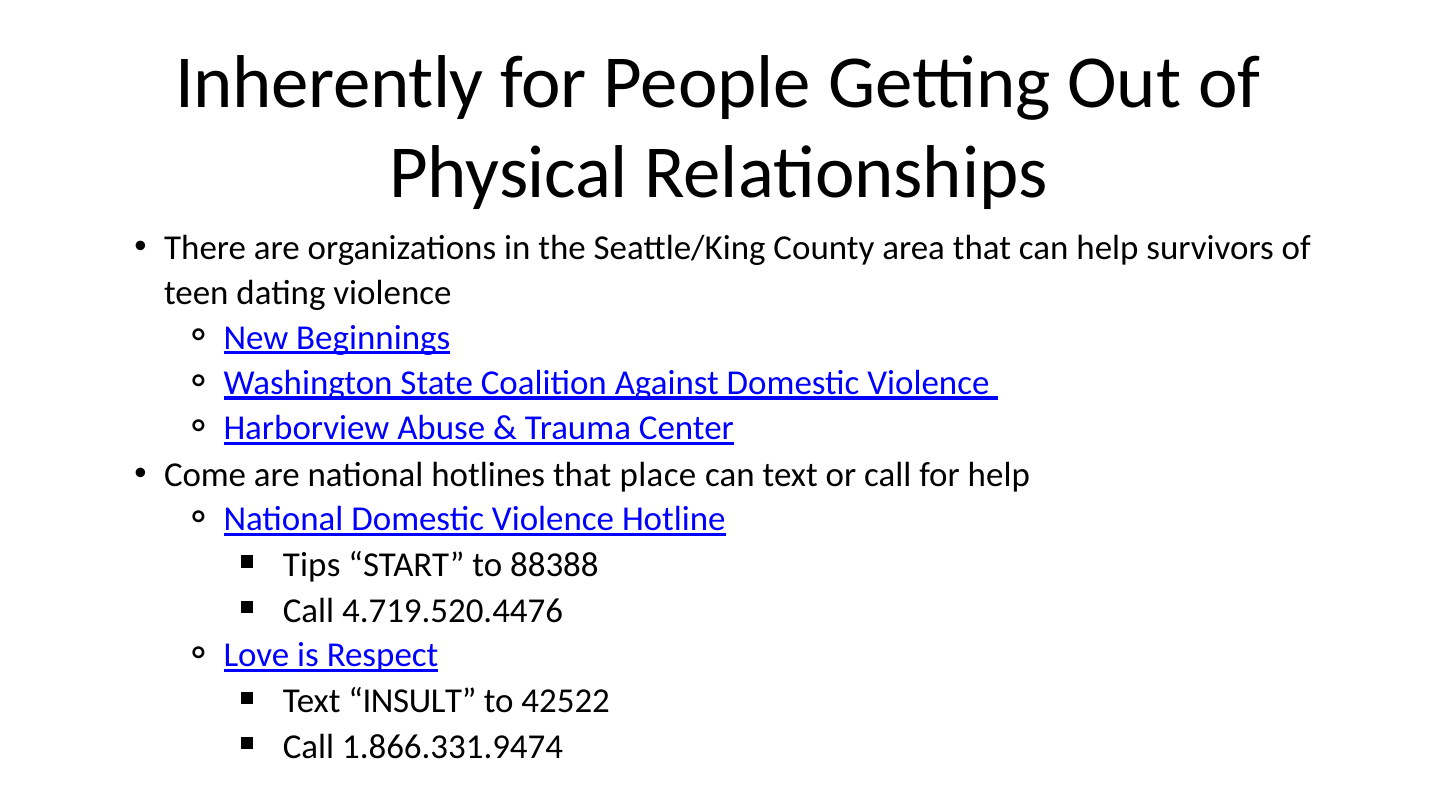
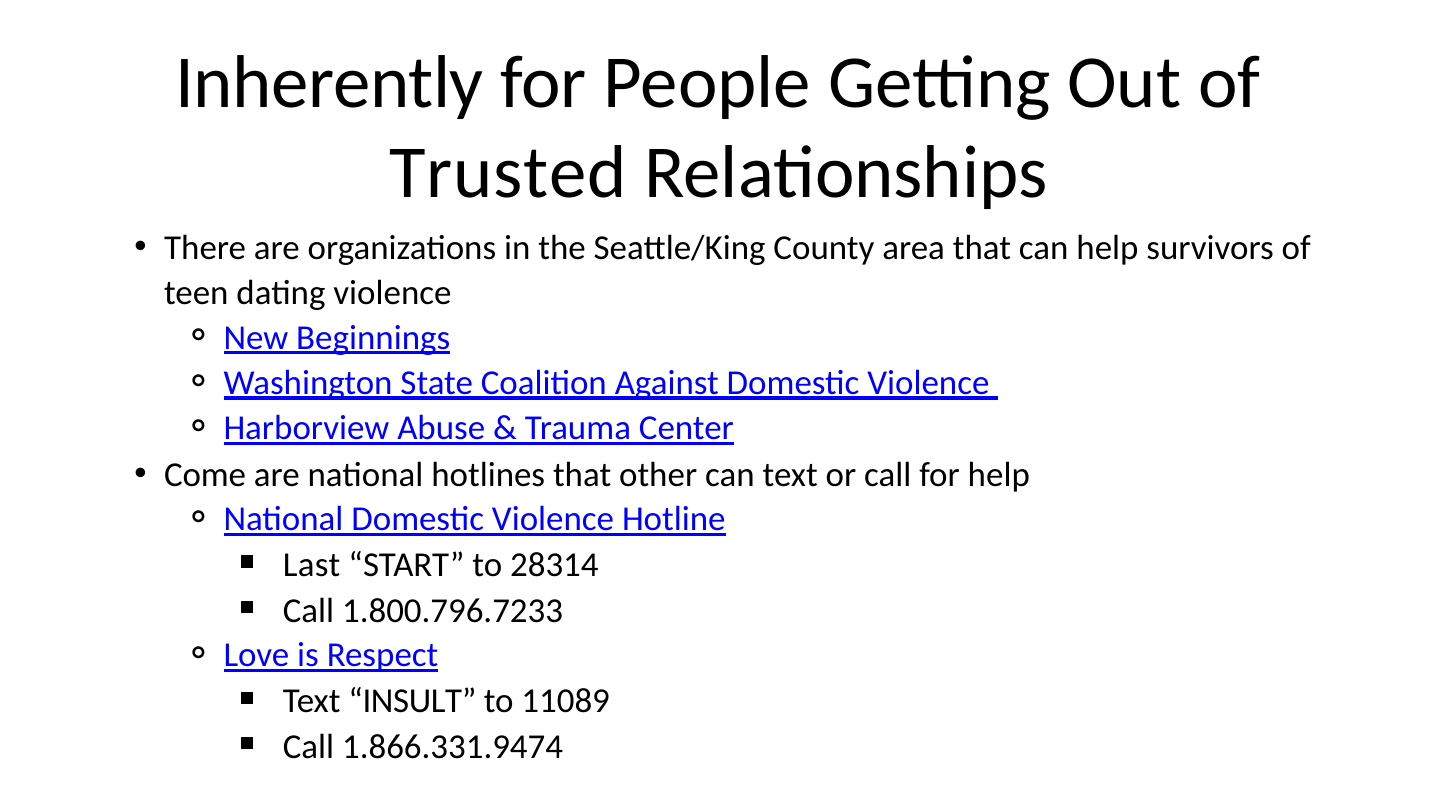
Physical: Physical -> Trusted (508, 173)
place: place -> other (658, 475)
Tips: Tips -> Last (312, 566)
88388: 88388 -> 28314 (554, 566)
4.719.520.4476: 4.719.520.4476 -> 1.800.796.7233 (453, 611)
42522: 42522 -> 11089 (566, 702)
